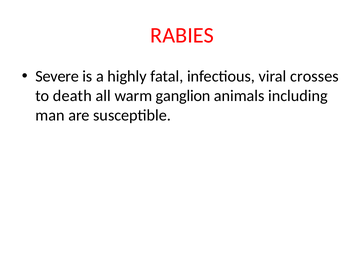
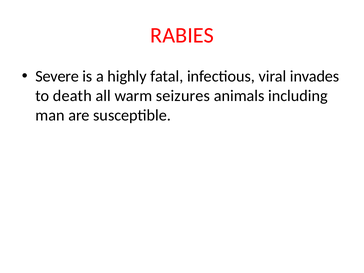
crosses: crosses -> invades (315, 76)
ganglion: ganglion -> seizures (183, 96)
